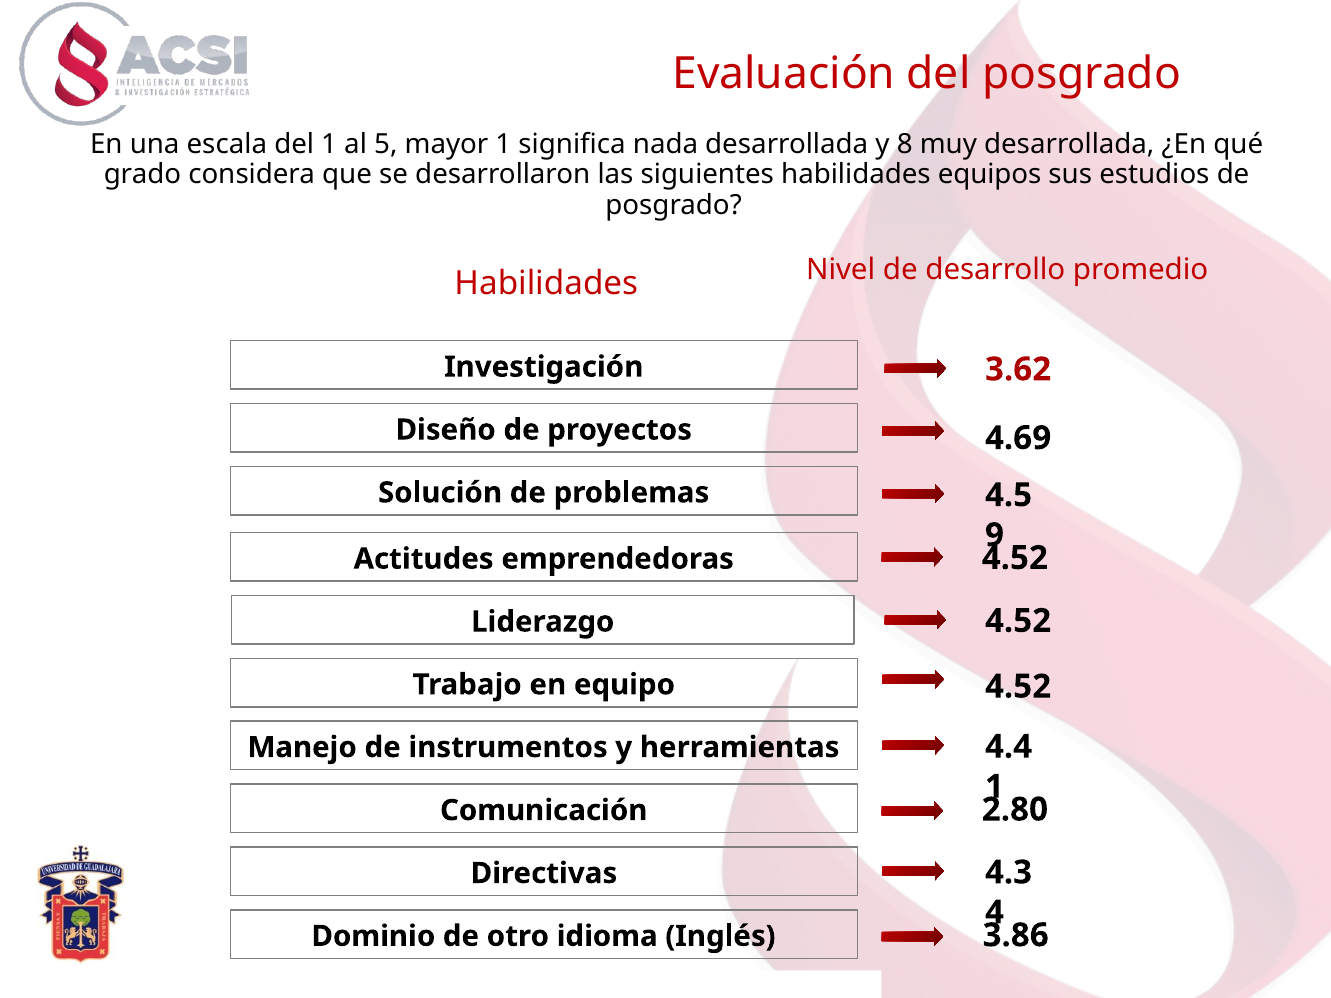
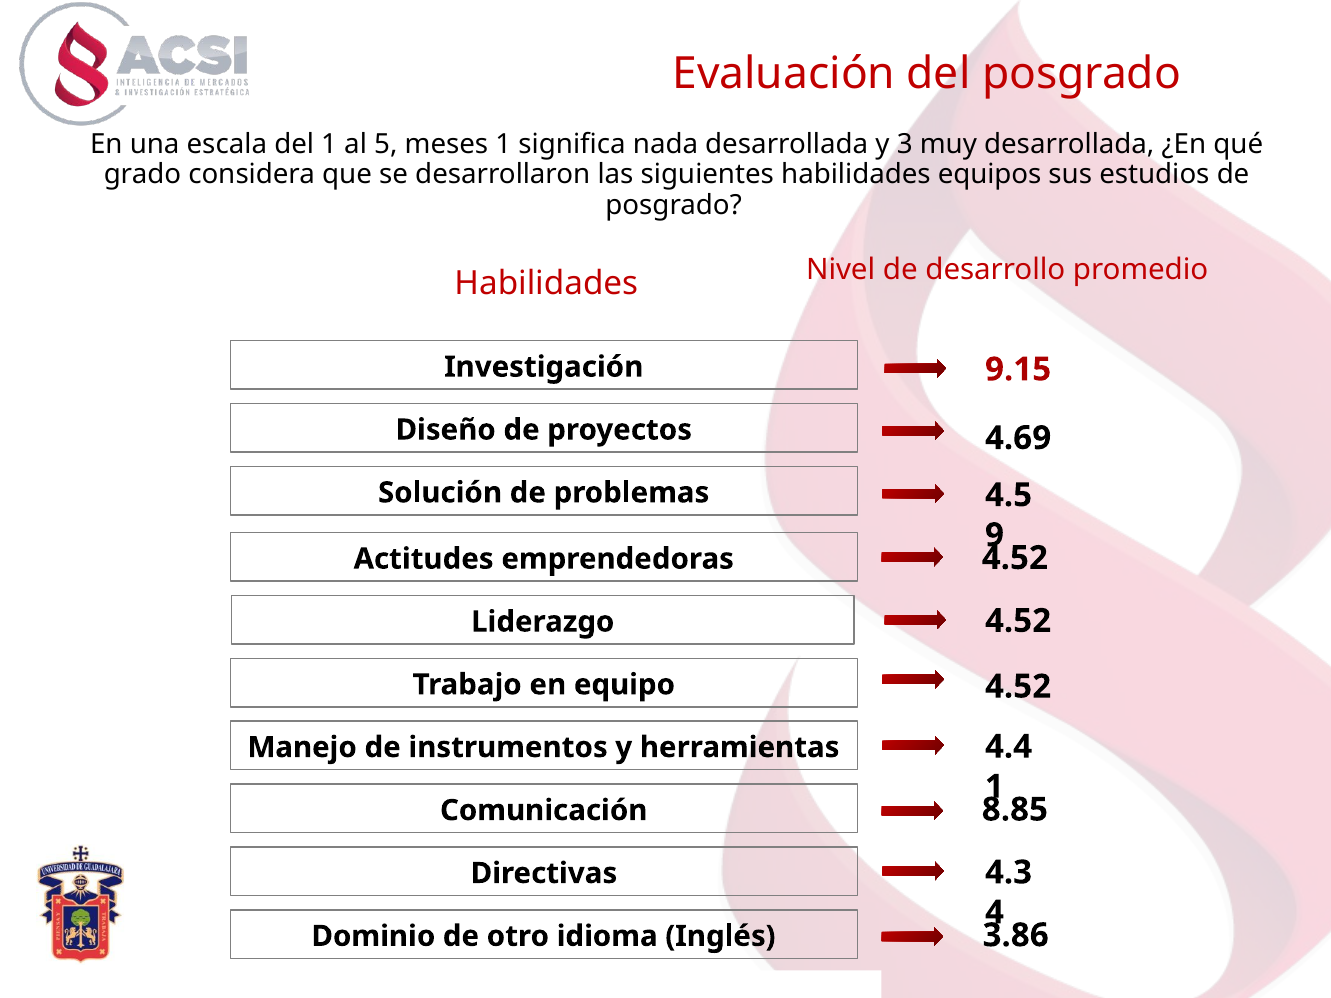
mayor: mayor -> meses (446, 144)
8: 8 -> 3 (905, 144)
3.62: 3.62 -> 9.15 (1018, 369)
2.80: 2.80 -> 8.85 (1015, 810)
